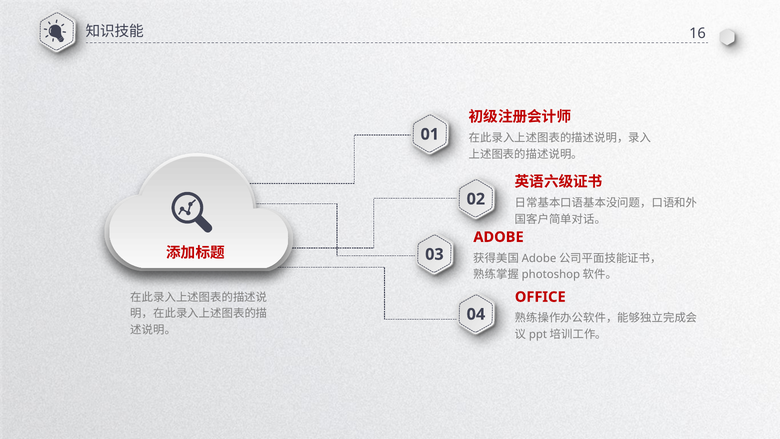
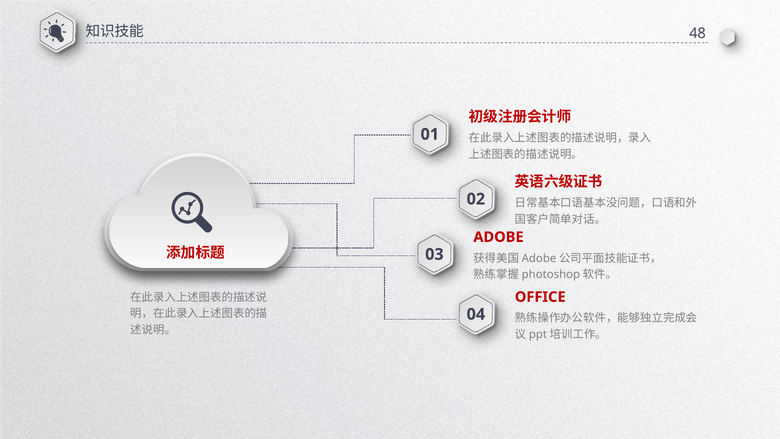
16: 16 -> 48 (697, 33)
